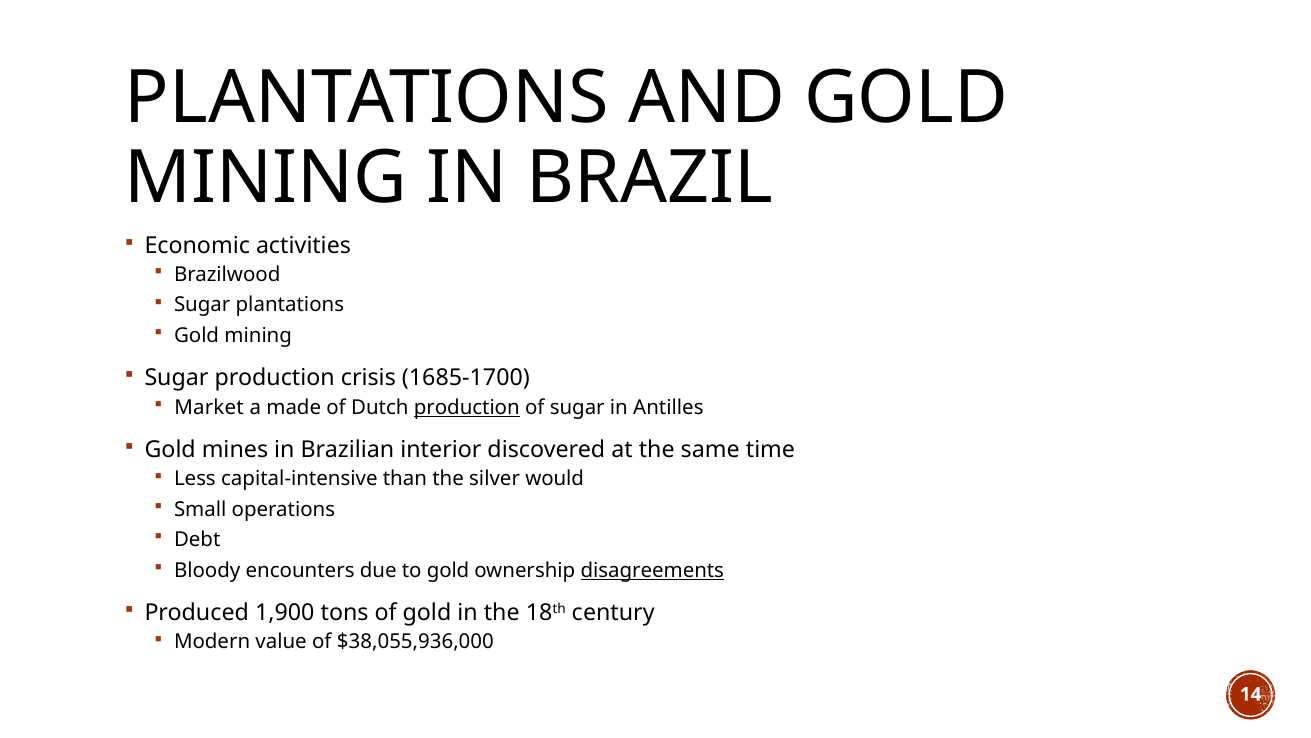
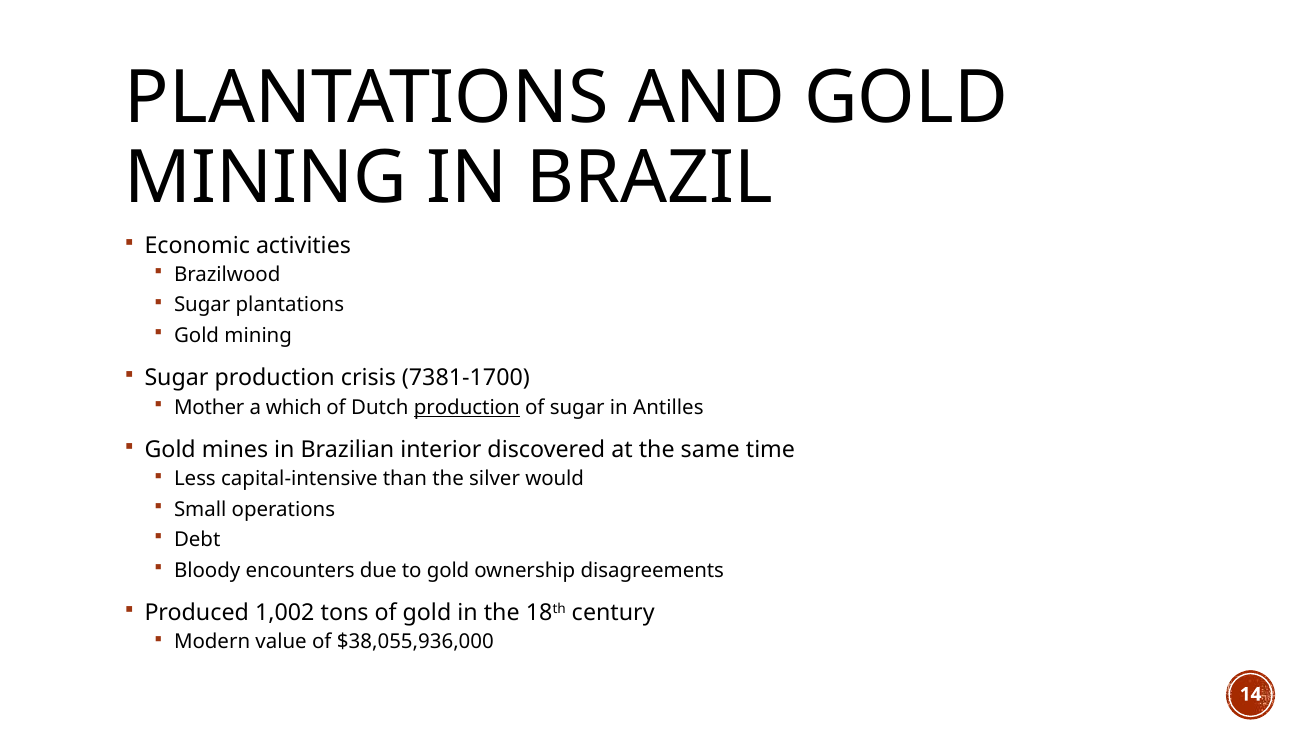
1685-1700: 1685-1700 -> 7381-1700 (466, 378)
Market: Market -> Mother (209, 407)
made: made -> which (294, 407)
disagreements underline: present -> none (652, 570)
1,900: 1,900 -> 1,002 (285, 613)
